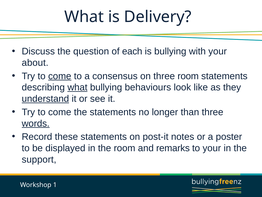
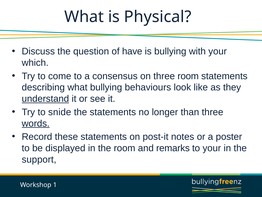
Delivery: Delivery -> Physical (158, 17)
each: each -> have (132, 51)
about: about -> which (35, 63)
come underline: present -> none (60, 76)
what underline: present -> none (77, 87)
come: come -> snide (60, 112)
